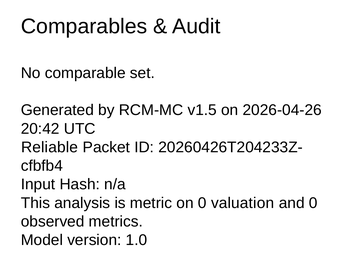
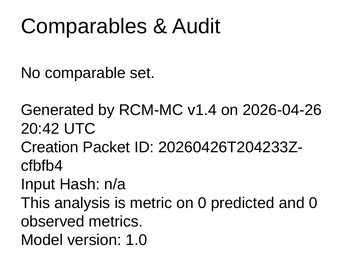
v1.5: v1.5 -> v1.4 (202, 110)
Reliable: Reliable -> Creation (50, 147)
valuation: valuation -> predicted (243, 203)
